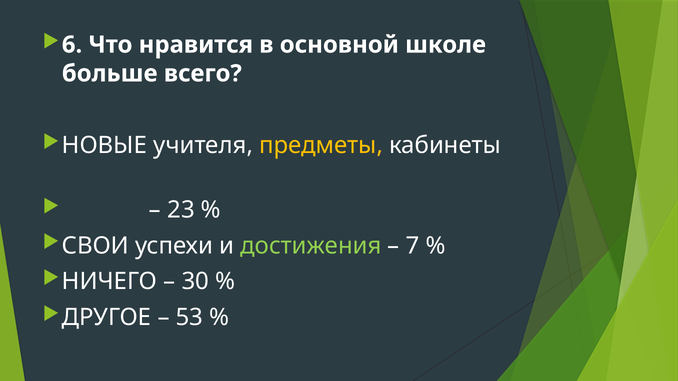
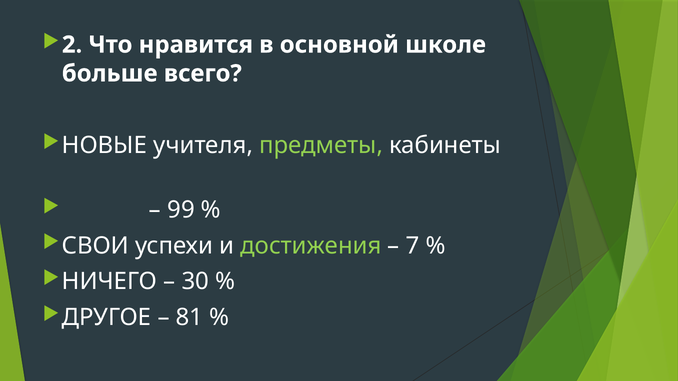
6: 6 -> 2 (72, 45)
предметы colour: yellow -> light green (321, 145)
23: 23 -> 99 (181, 210)
53: 53 -> 81 (189, 318)
